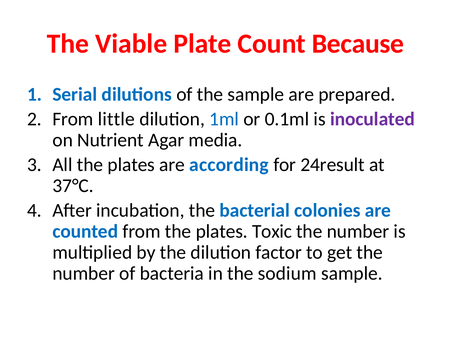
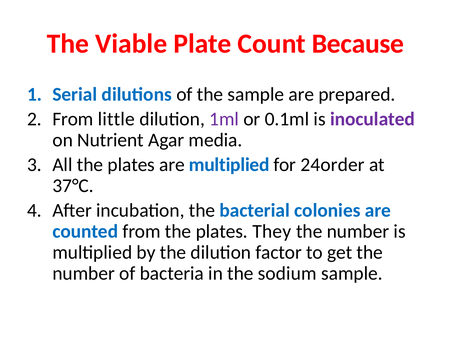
1ml colour: blue -> purple (224, 119)
are according: according -> multiplied (229, 164)
24result: 24result -> 24order (333, 164)
Toxic: Toxic -> They (272, 231)
